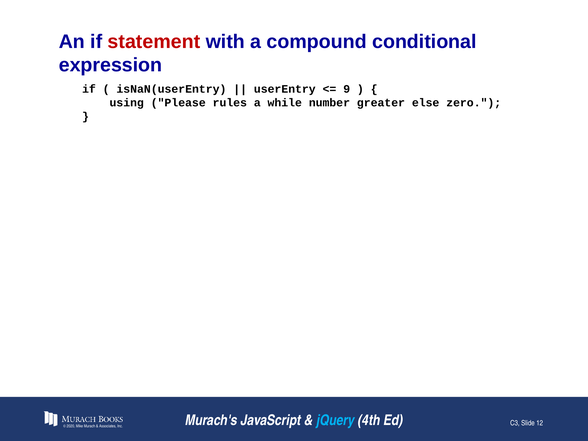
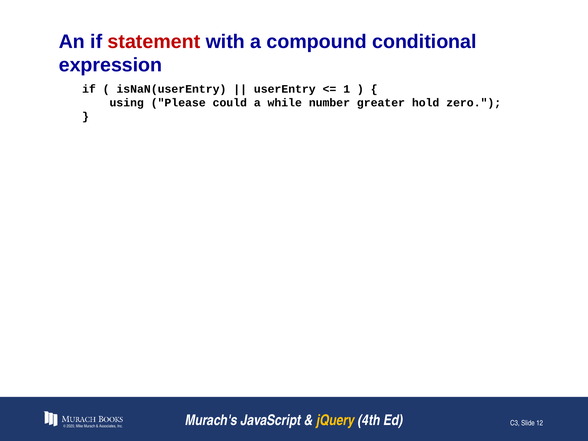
9: 9 -> 1 (347, 89)
rules: rules -> could (230, 103)
else: else -> hold (426, 103)
jQuery colour: light blue -> yellow (336, 420)
